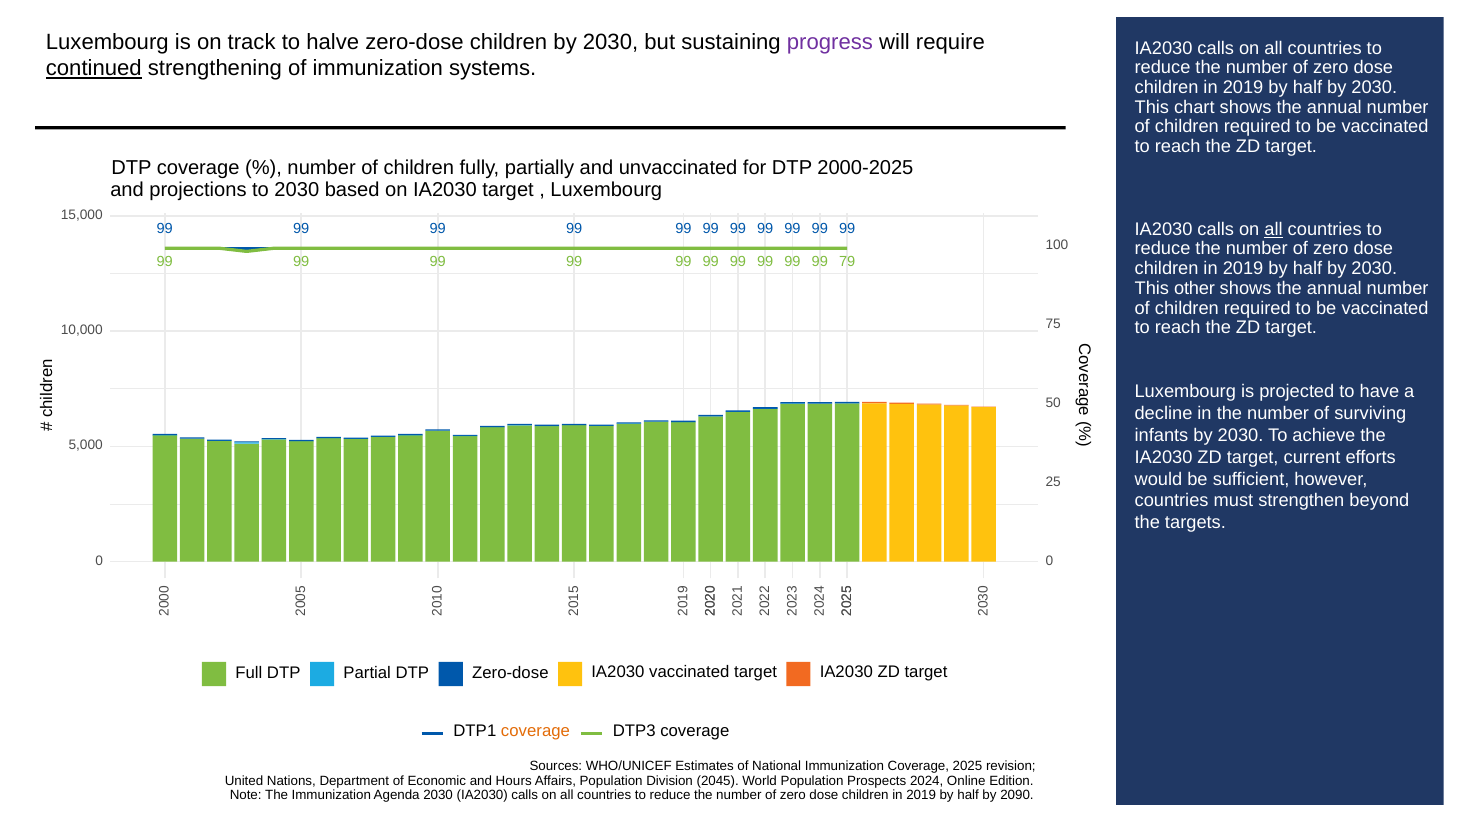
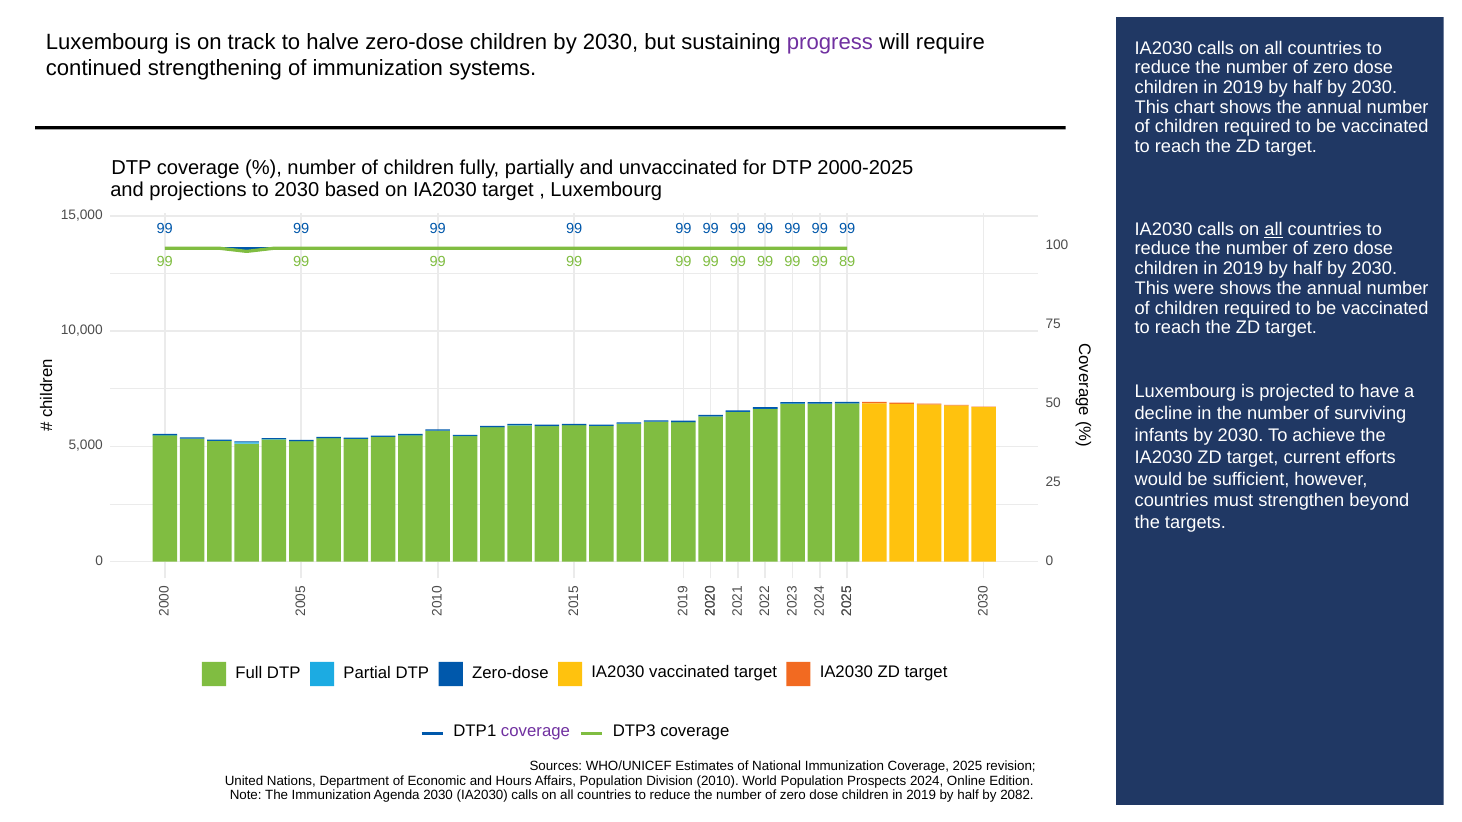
continued underline: present -> none (94, 69)
79: 79 -> 89 (847, 262)
other: other -> were (1194, 289)
coverage colour: orange -> purple (535, 732)
2045: 2045 -> 2010 (718, 781)
2090: 2090 -> 2082 (1017, 796)
